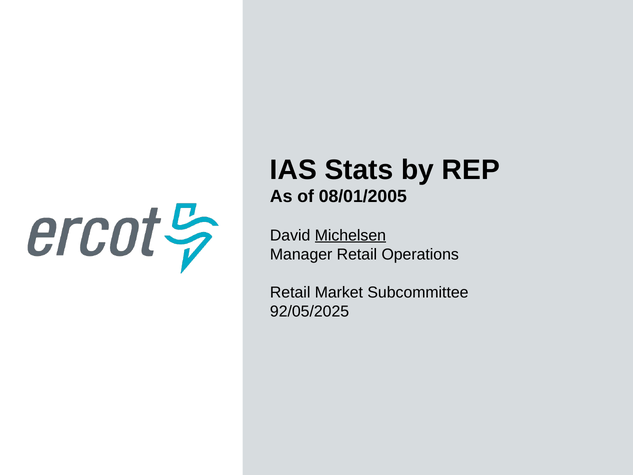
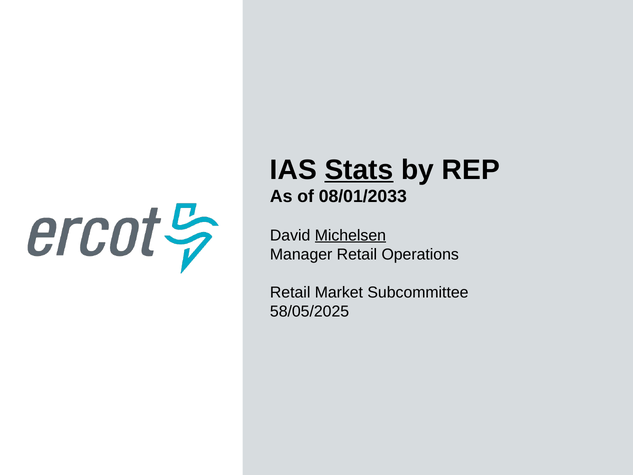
Stats underline: none -> present (359, 170)
08/01/2005: 08/01/2005 -> 08/01/2033 (363, 196)
92/05/2025: 92/05/2025 -> 58/05/2025 (310, 311)
